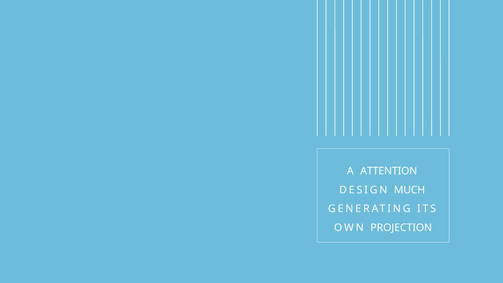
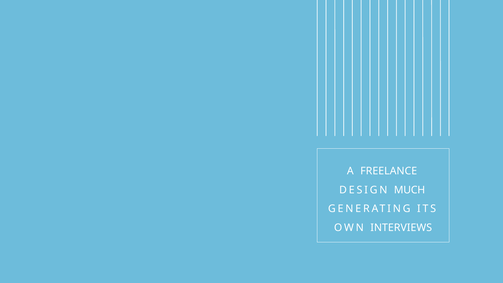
ATTENTION: ATTENTION -> FREELANCE (389, 171)
PROJECTION: PROJECTION -> INTERVIEWS (401, 228)
